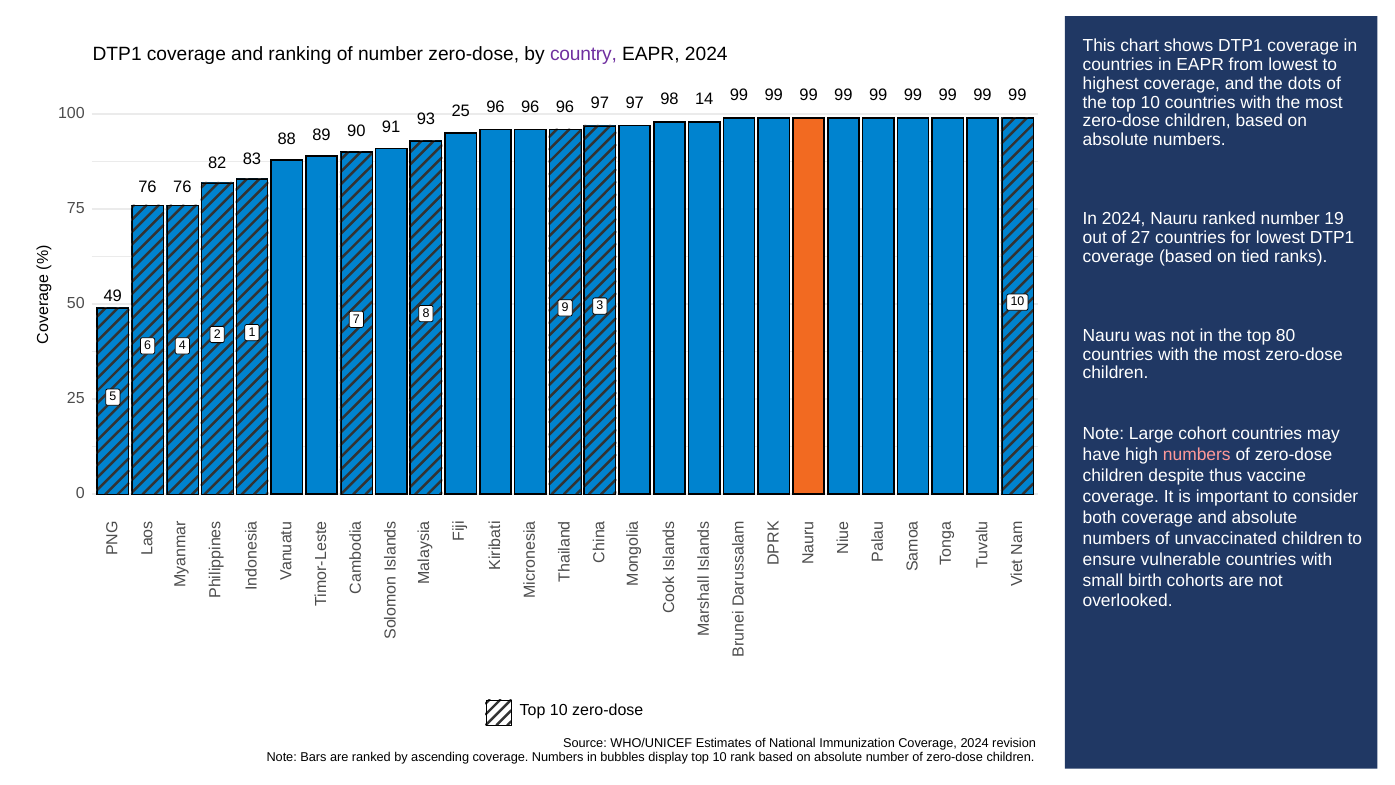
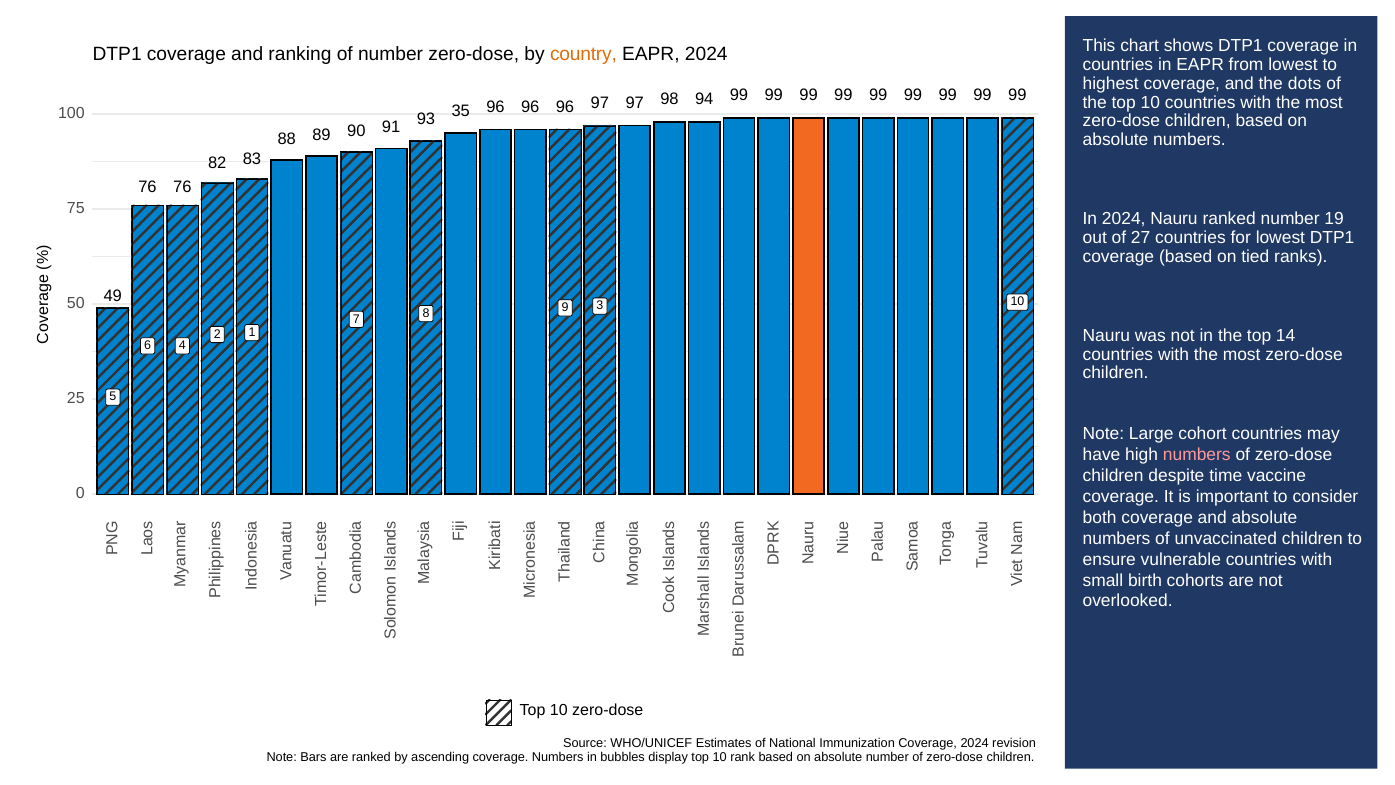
country colour: purple -> orange (583, 54)
14: 14 -> 94 (704, 99)
93 25: 25 -> 35 (461, 111)
80: 80 -> 14 (1286, 335)
thus: thus -> time (1226, 475)
